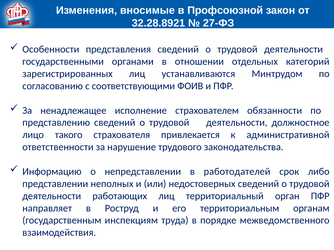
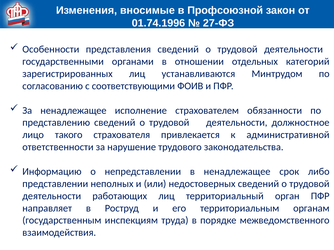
32.28.8921: 32.28.8921 -> 01.74.1996 (158, 23)
в работодателей: работодателей -> ненадлежащее (237, 172)
